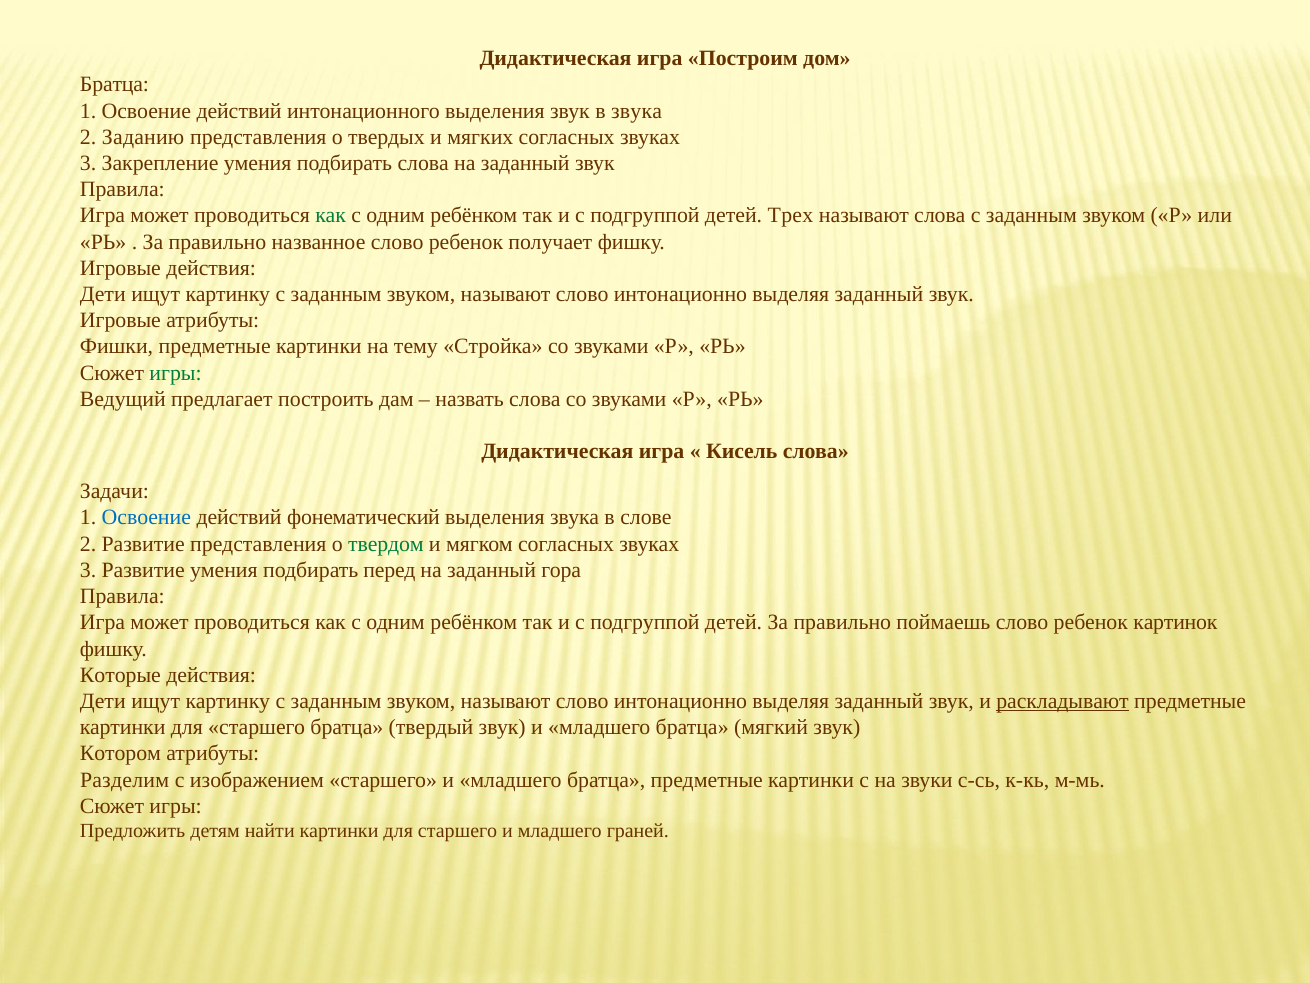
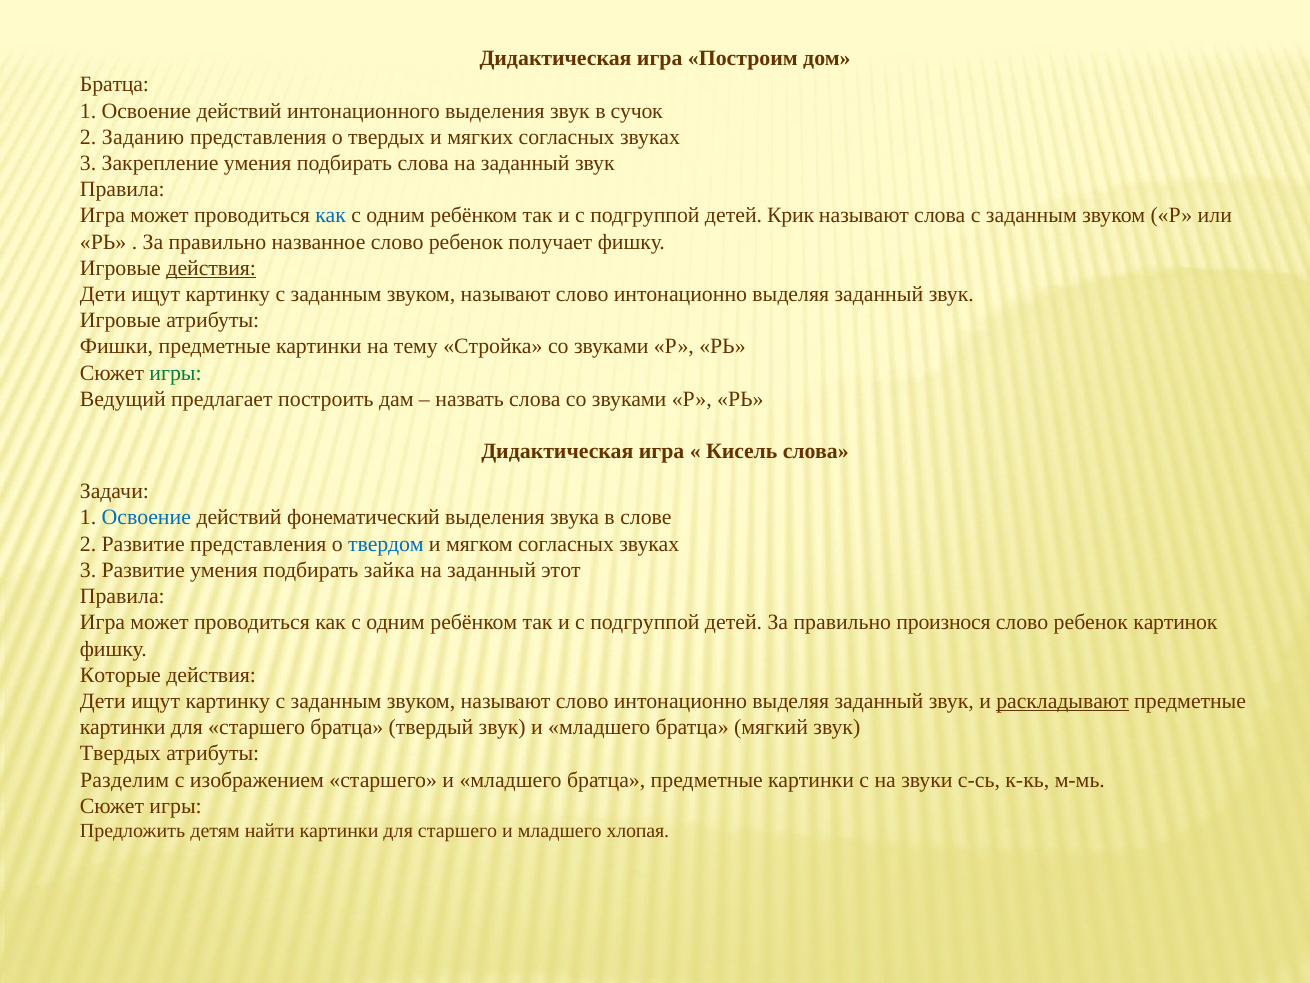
в звука: звука -> сучок (637, 111)
как colour: green -> blue (331, 216)
Трех: Трех -> Крик (791, 216)
действия underline: none -> present (211, 268)
твердом colour: green -> blue (386, 544)
перед: перед -> зайка (389, 570)
гора: гора -> этот (561, 570)
поймаешь: поймаешь -> произнося (944, 622)
Котором: Котором -> Твердых (120, 753)
граней: граней -> хлопая (638, 831)
